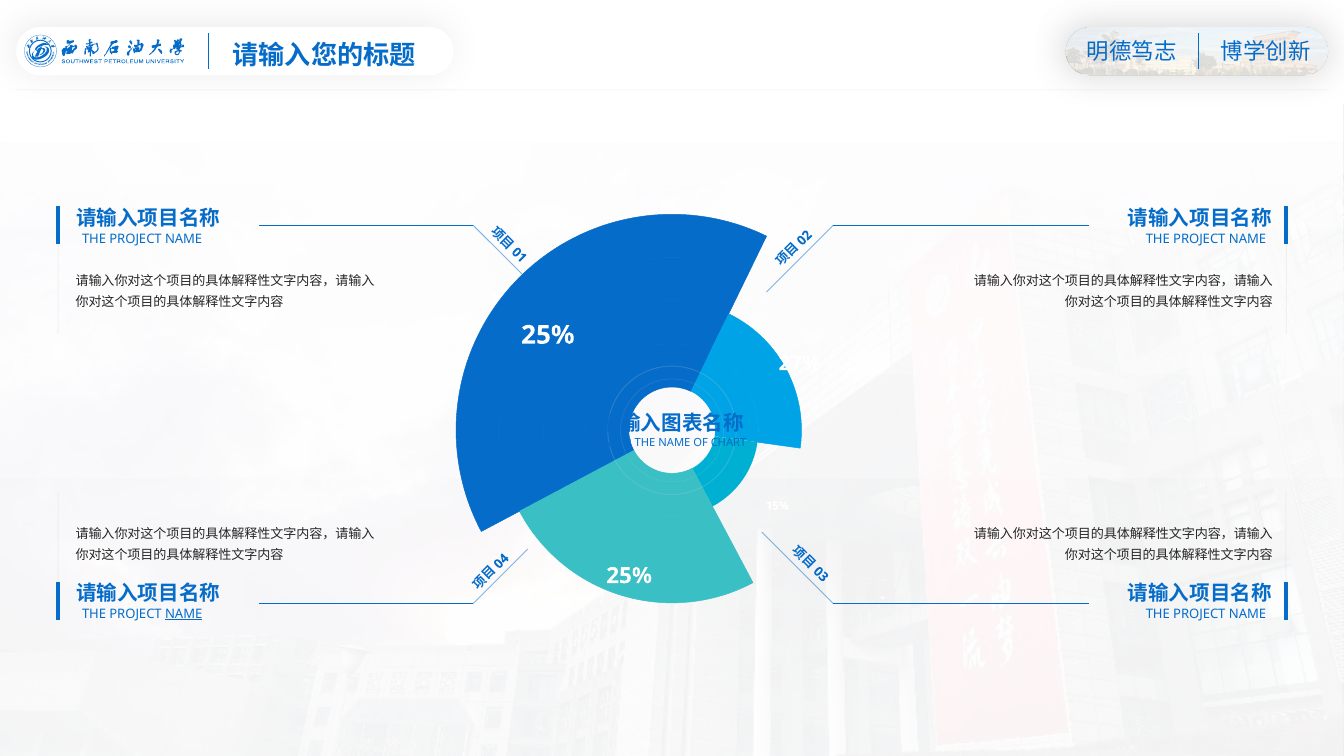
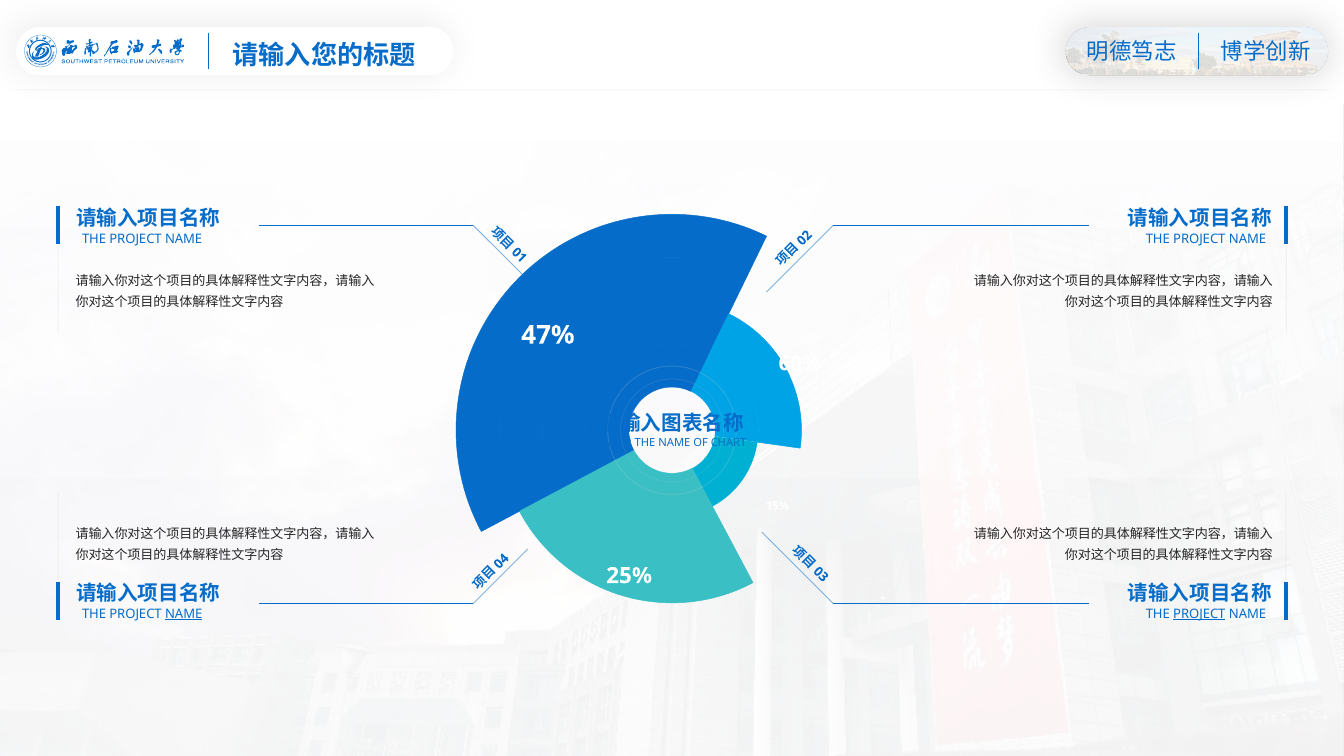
25%: 25% -> 47% (548, 335)
27%: 27% -> 60% (800, 363)
PROJECT underline: none -> present (1199, 614)
